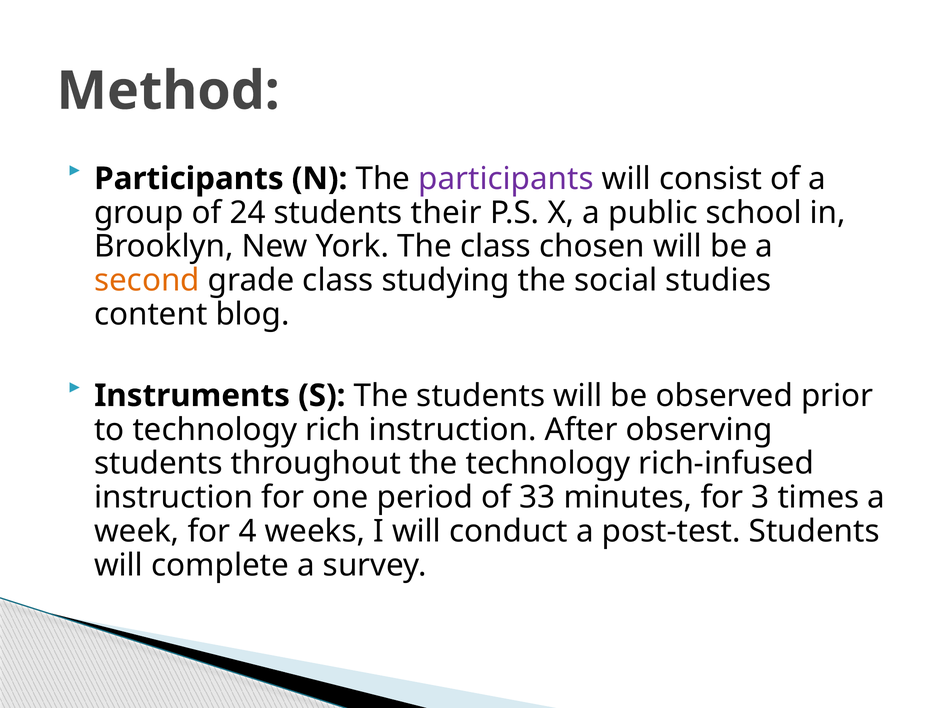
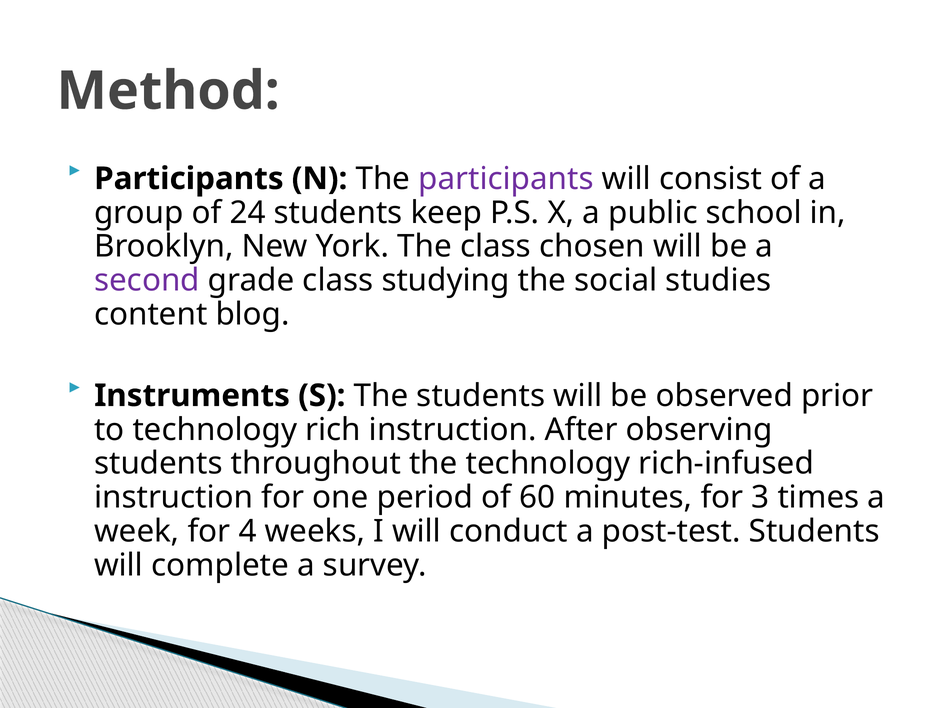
their: their -> keep (446, 212)
second colour: orange -> purple (147, 280)
33: 33 -> 60 (537, 497)
